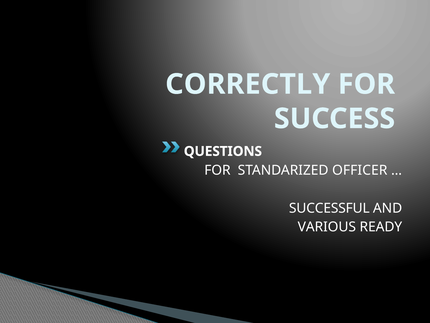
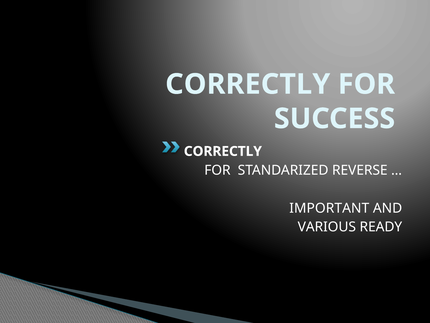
QUESTIONS: QUESTIONS -> CORRECTLY (223, 151)
OFFICER: OFFICER -> REVERSE (360, 170)
SUCCESSFUL: SUCCESSFUL -> IMPORTANT (329, 208)
